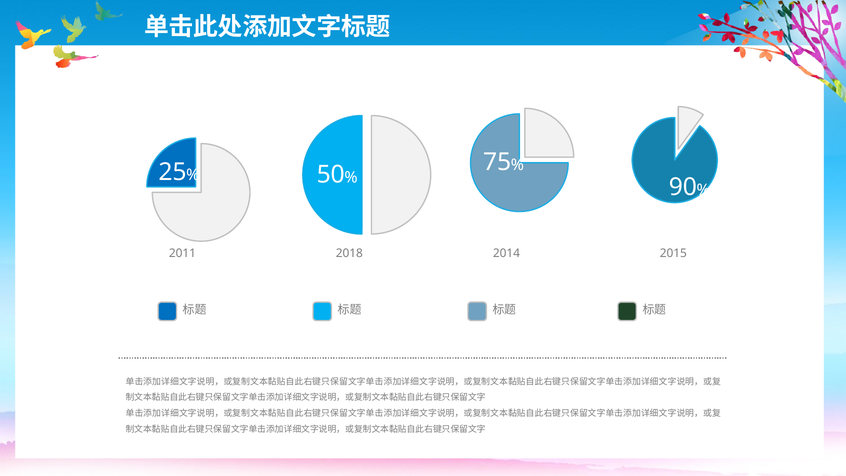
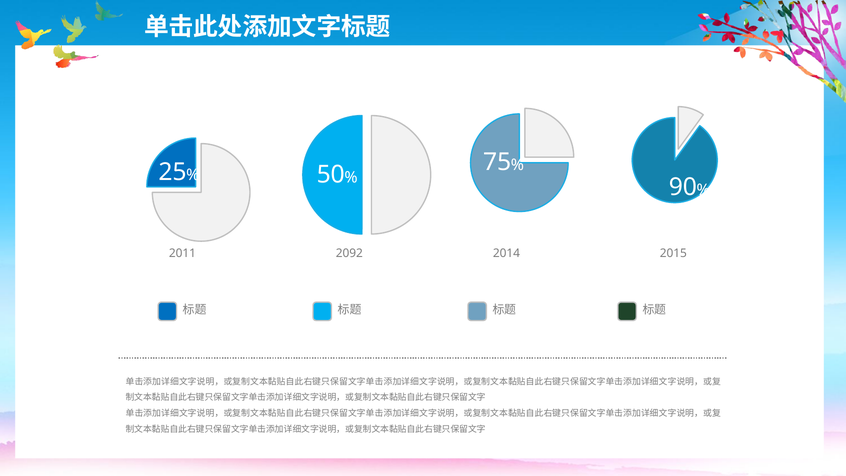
2018: 2018 -> 2092 (349, 253)
